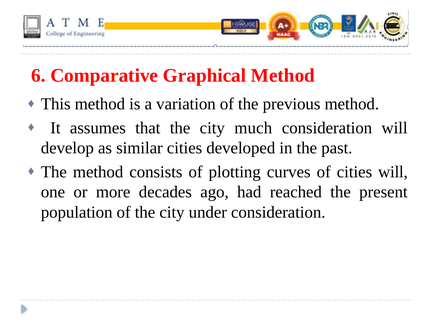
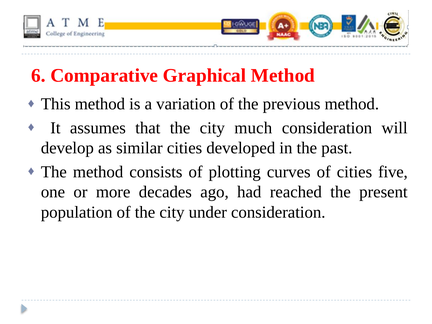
cities will: will -> five (393, 172)
